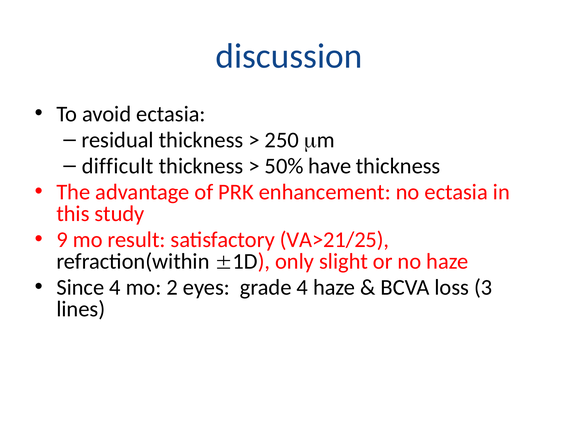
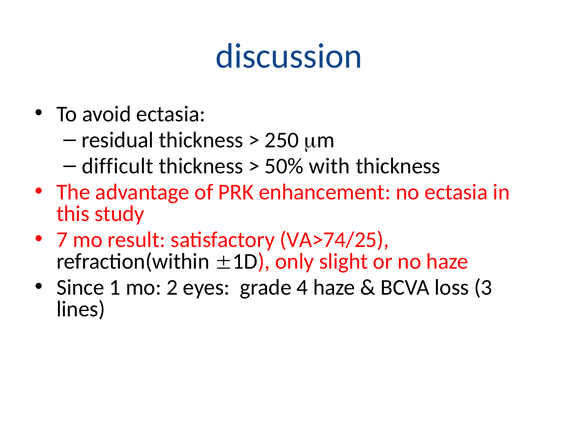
have: have -> with (330, 166)
9: 9 -> 7 (62, 240)
VA>21/25: VA>21/25 -> VA>74/25 (335, 240)
Since 4: 4 -> 1 (115, 287)
